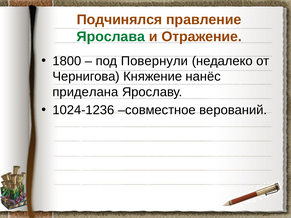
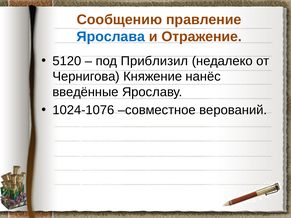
Подчинялся: Подчинялся -> Сообщению (119, 20)
Ярослава colour: green -> blue (111, 37)
1800: 1800 -> 5120 (67, 61)
Повернули: Повернули -> Приблизил (154, 61)
приделана: приделана -> введённые (85, 92)
1024-1236: 1024-1236 -> 1024-1076 (83, 110)
